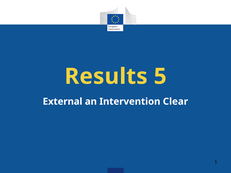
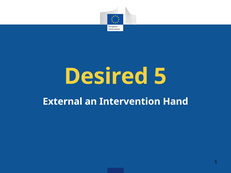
Results: Results -> Desired (106, 77)
Clear: Clear -> Hand (176, 102)
